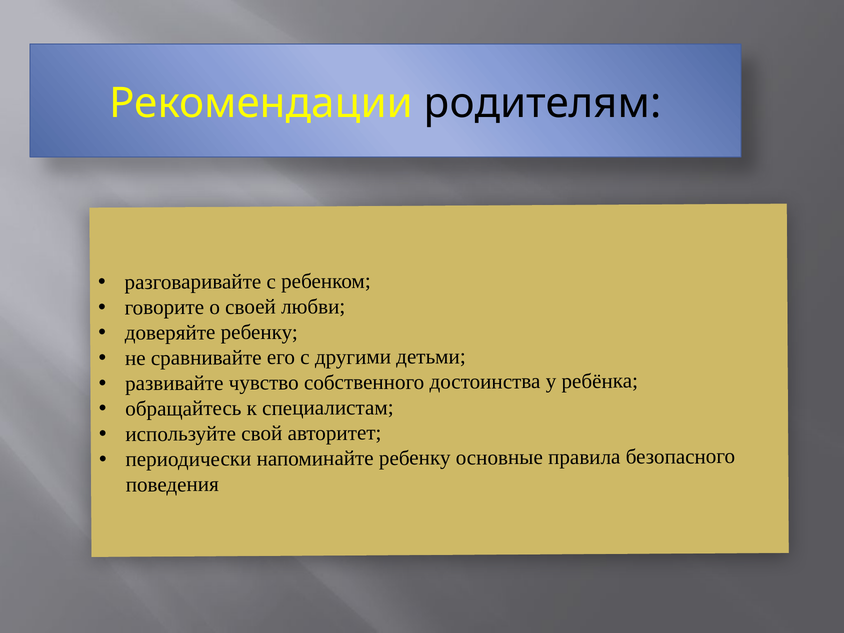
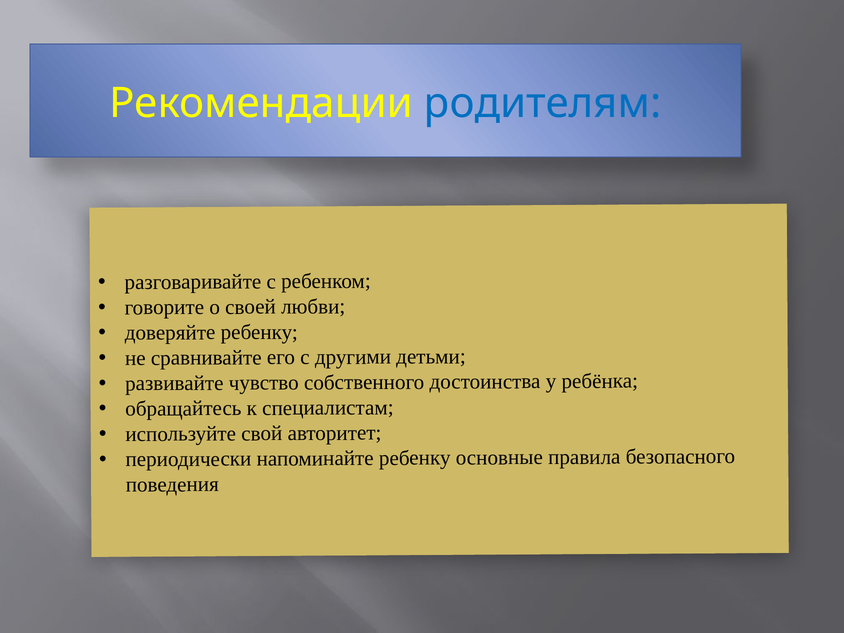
родителям colour: black -> blue (543, 103)
